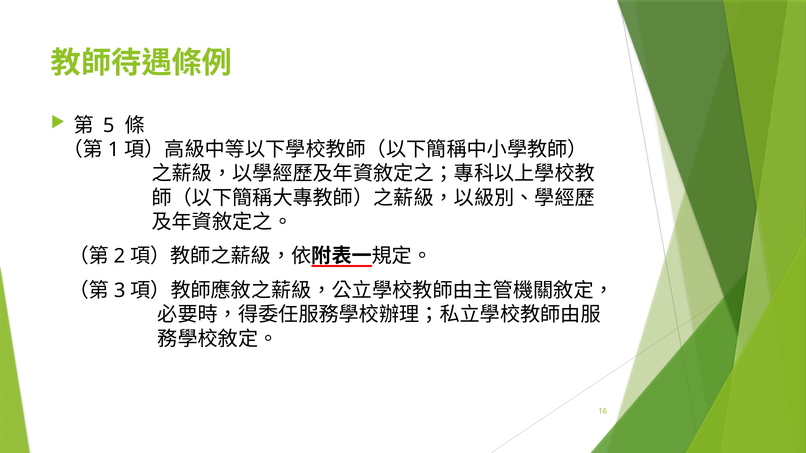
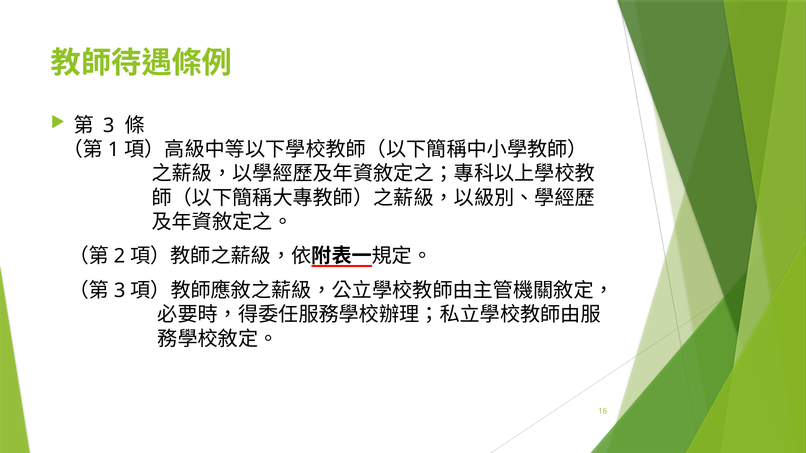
5: 5 -> 3 (109, 126)
